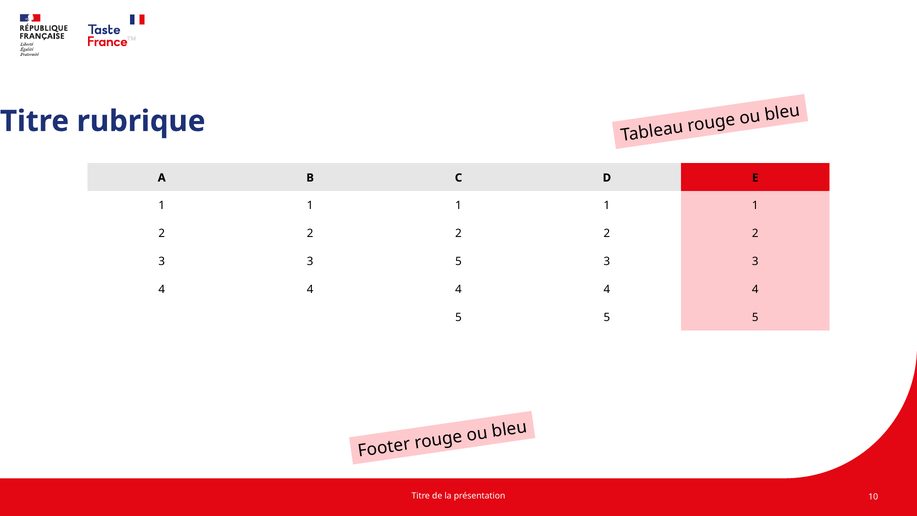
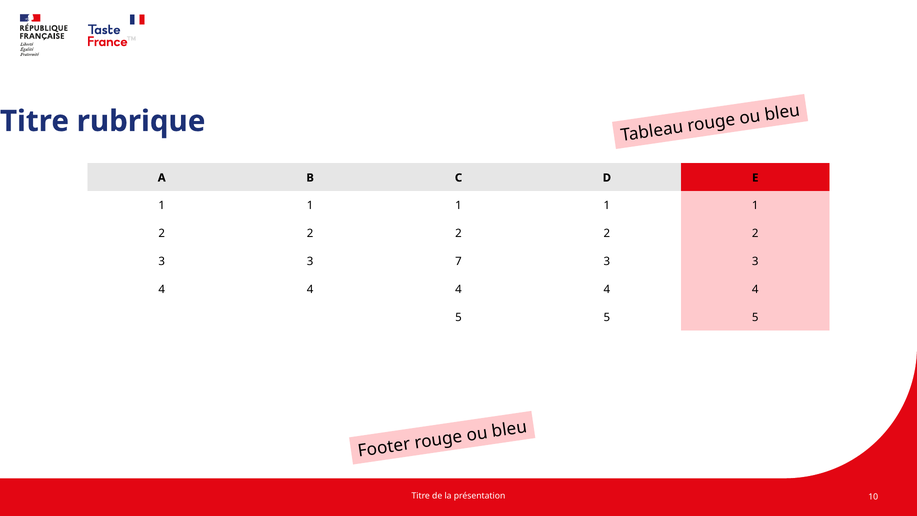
3 5: 5 -> 7 (458, 261)
